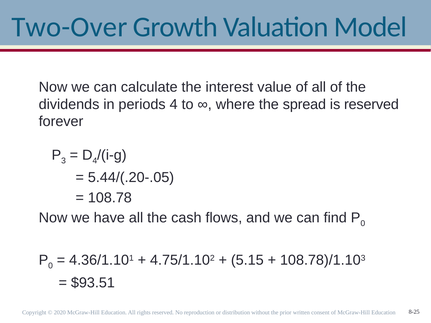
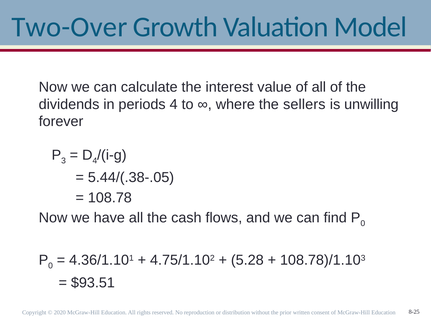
spread: spread -> sellers (304, 104)
is reserved: reserved -> unwilling (371, 104)
5.44/(.20-.05: 5.44/(.20-.05 -> 5.44/(.38-.05 (131, 178)
5.15: 5.15 -> 5.28 (247, 260)
